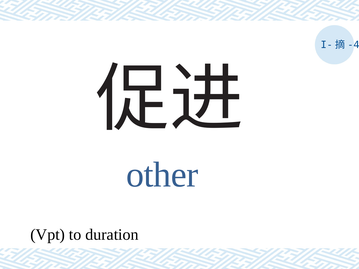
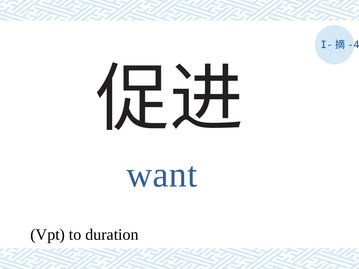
other: other -> want (162, 175)
